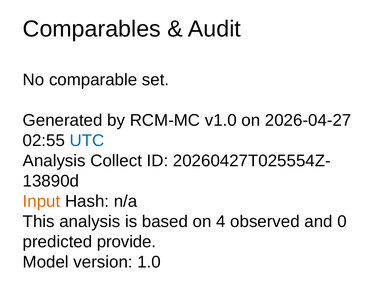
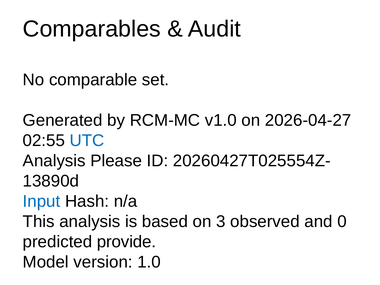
Collect: Collect -> Please (116, 161)
Input colour: orange -> blue (42, 201)
4: 4 -> 3 (221, 222)
